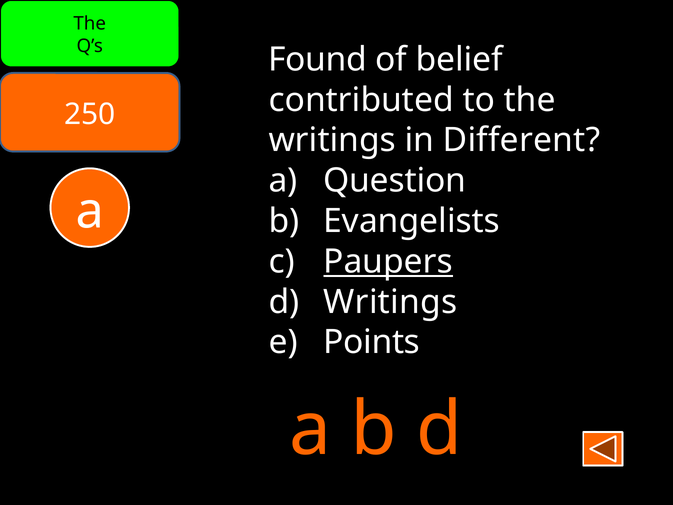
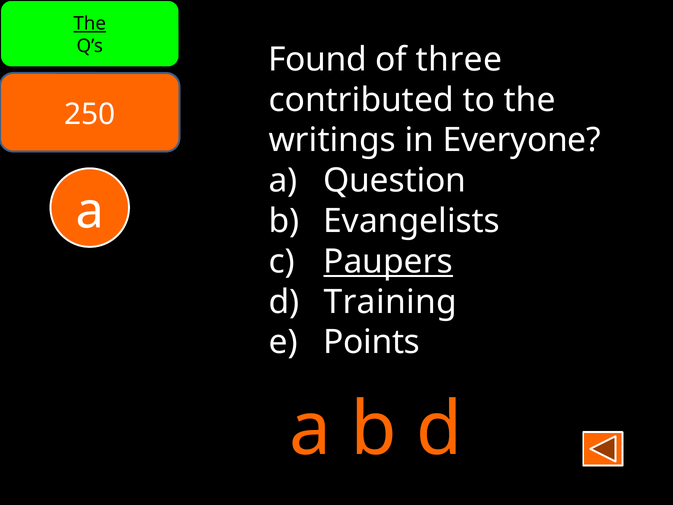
The underline: none -> present (90, 24)
belief: belief -> three (459, 59)
Different: Different -> Everyone (522, 140)
d Writings: Writings -> Training (390, 302)
